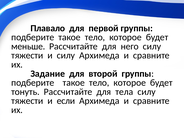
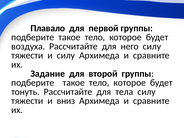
меньше: меньше -> воздуха (28, 46)
если: если -> вниз (66, 101)
